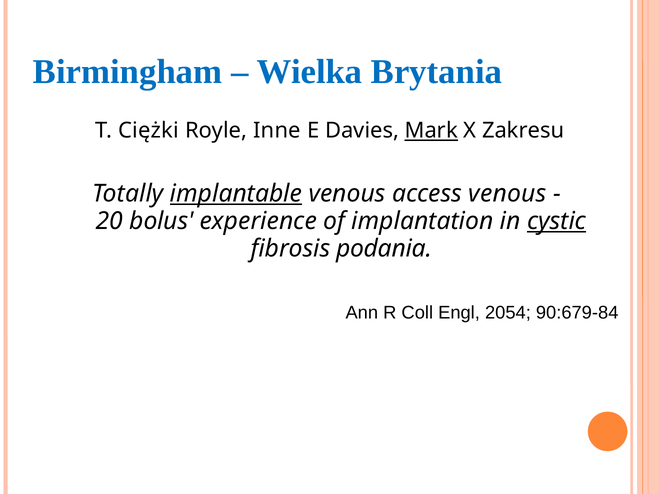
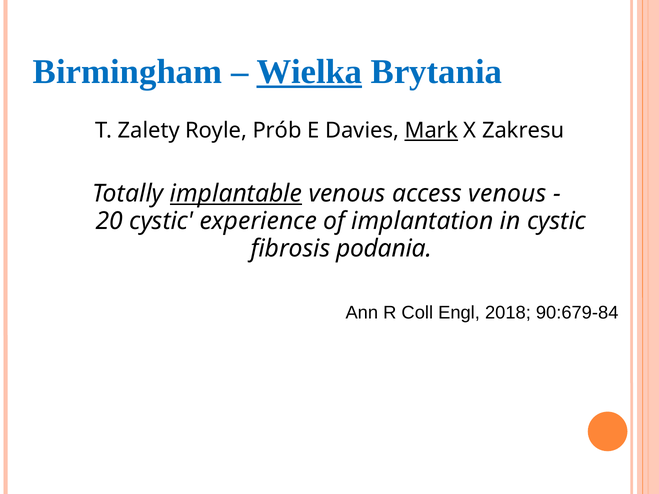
Wielka underline: none -> present (309, 72)
Ciężki: Ciężki -> Zalety (149, 131)
Inne: Inne -> Prób (277, 131)
20 bolus: bolus -> cystic (161, 221)
cystic underline: present -> none (557, 221)
2054: 2054 -> 2018 (508, 313)
